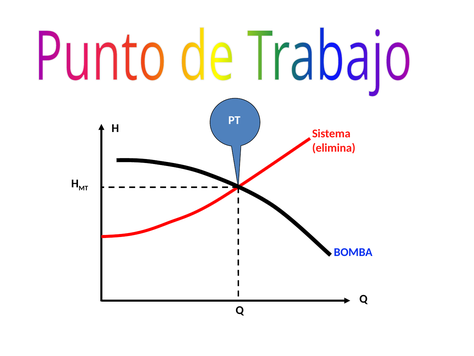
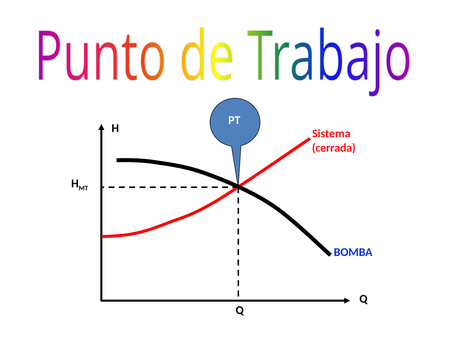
elimina: elimina -> cerrada (334, 148)
